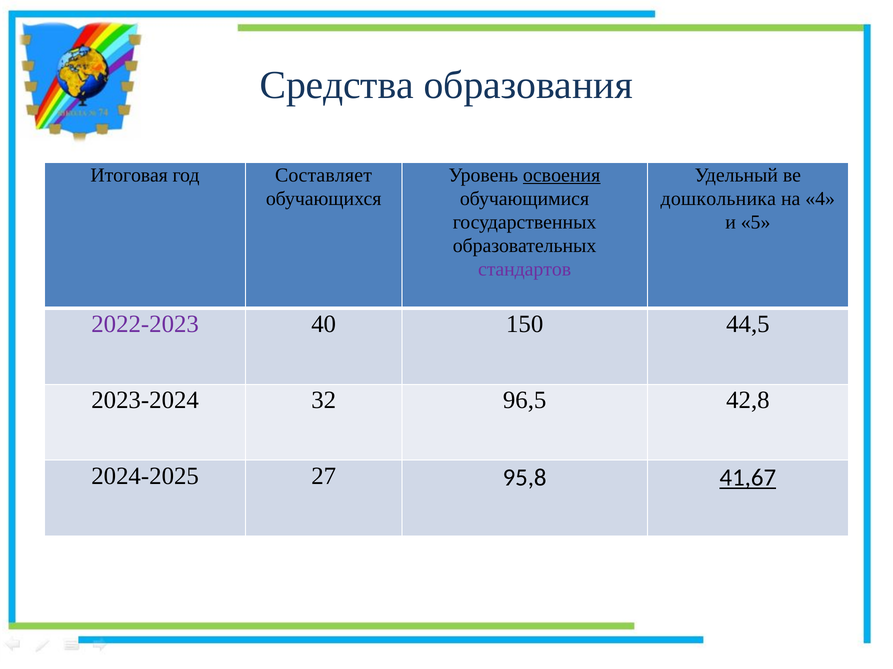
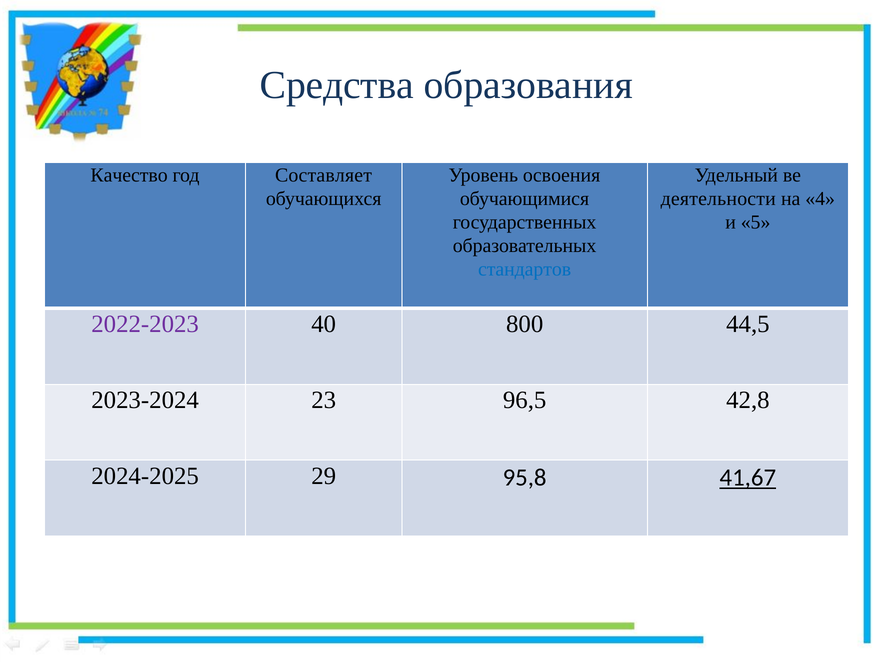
Итоговая: Итоговая -> Качество (129, 175)
освоения underline: present -> none (562, 175)
дошкольника: дошкольника -> деятельности (718, 199)
стандартов colour: purple -> blue (525, 270)
150: 150 -> 800 (525, 325)
32: 32 -> 23 (324, 401)
27: 27 -> 29 (324, 477)
